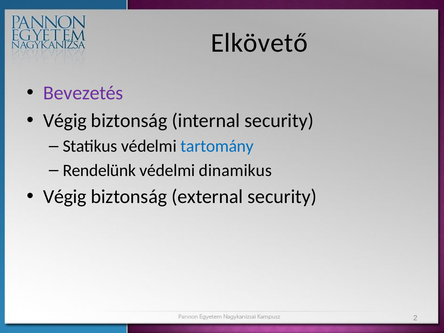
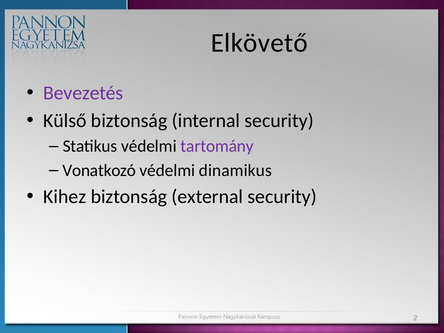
Végig: Végig -> Külső (65, 121)
tartomány colour: blue -> purple (217, 146)
Rendelünk: Rendelünk -> Vonatkozó (99, 170)
Végig: Végig -> Kihez (65, 197)
